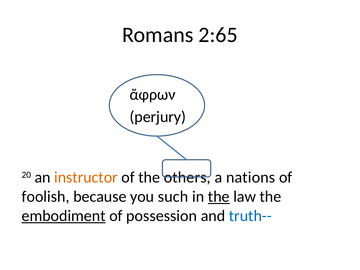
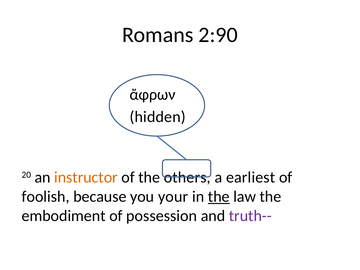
2:65: 2:65 -> 2:90 (218, 35)
perjury: perjury -> hidden (158, 117)
nations: nations -> earliest (251, 177)
such: such -> your (173, 197)
embodiment underline: present -> none (64, 216)
truth-- colour: blue -> purple (250, 216)
